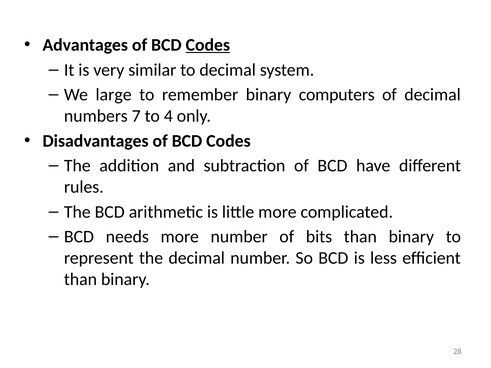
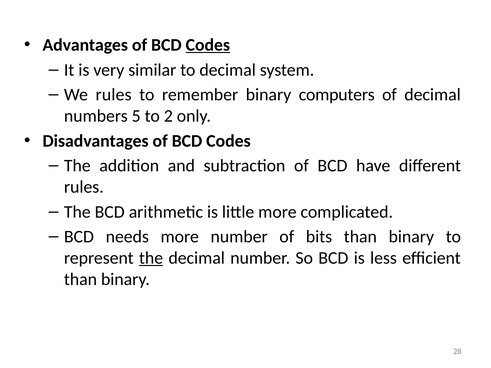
We large: large -> rules (114, 95)
7: 7 -> 5 (136, 116)
4: 4 -> 2 (168, 116)
the underline: none -> present (151, 258)
